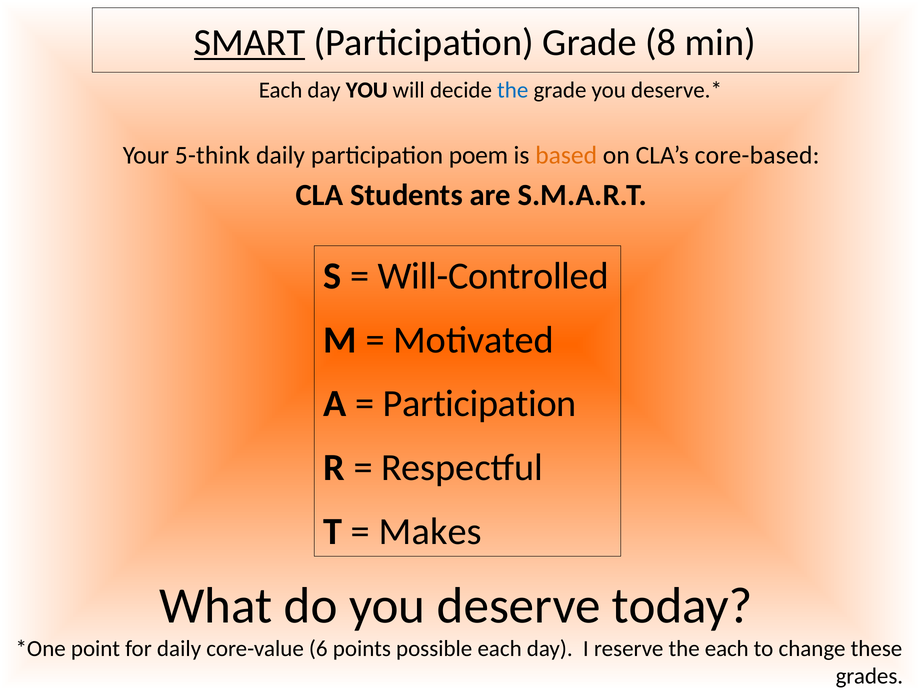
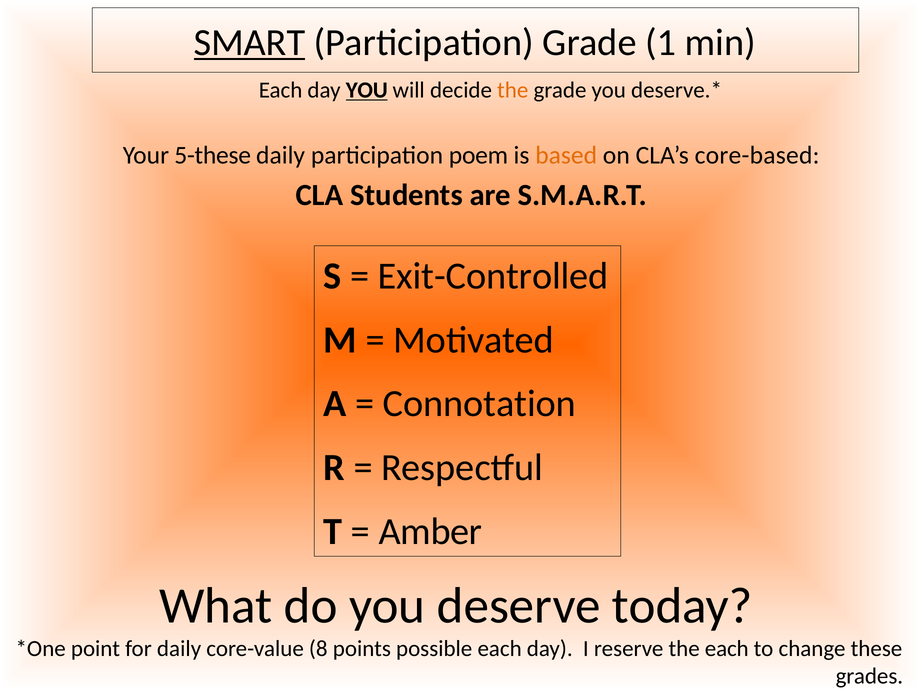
8: 8 -> 1 (661, 43)
YOU underline: none -> present (367, 90)
the colour: blue -> orange (513, 90)
5-think: 5-think -> 5-these (213, 155)
Will-Controlled: Will-Controlled -> Exit-Controlled (493, 276)
Participation: Participation -> Connotation (479, 404)
Makes: Makes -> Amber (430, 532)
6: 6 -> 8 (318, 649)
